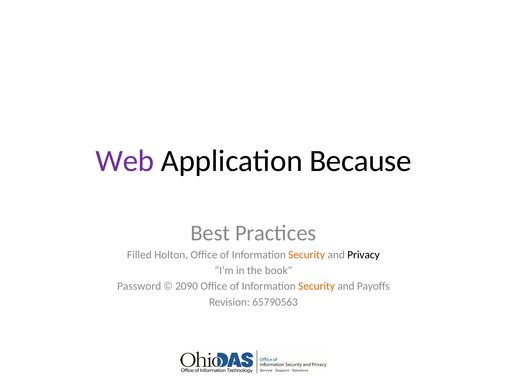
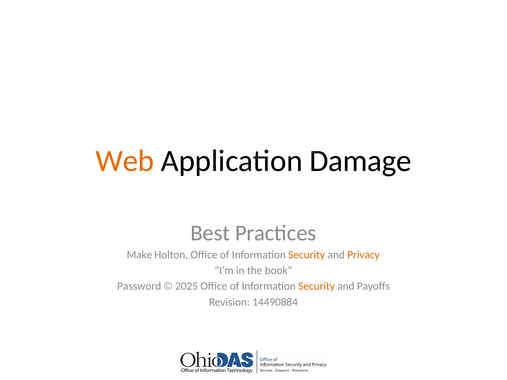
Web colour: purple -> orange (125, 161)
Because: Because -> Damage (360, 161)
Filled: Filled -> Make (139, 255)
Privacy colour: black -> orange (363, 255)
2090: 2090 -> 2025 (187, 286)
65790563: 65790563 -> 14490884 (275, 302)
